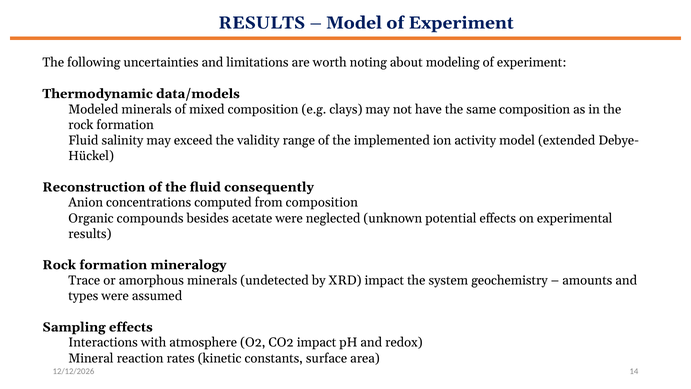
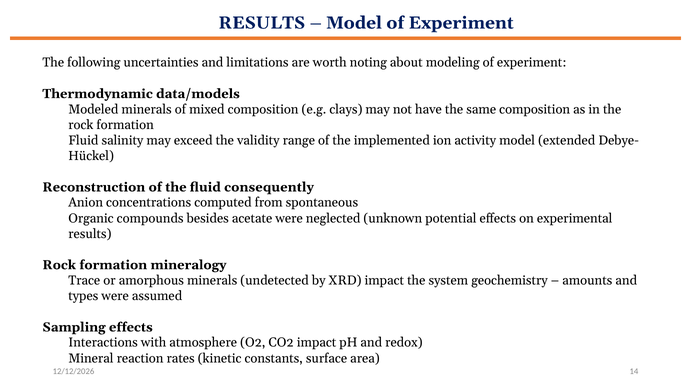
from composition: composition -> spontaneous (322, 203)
